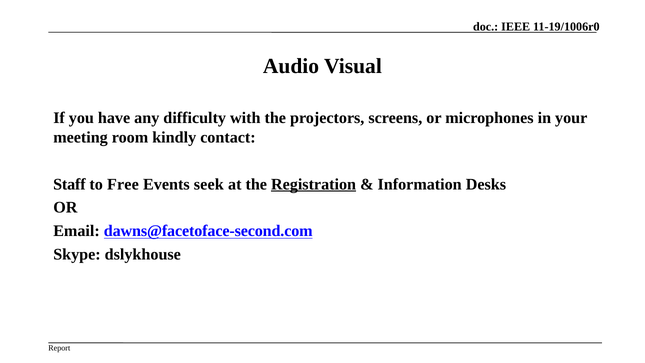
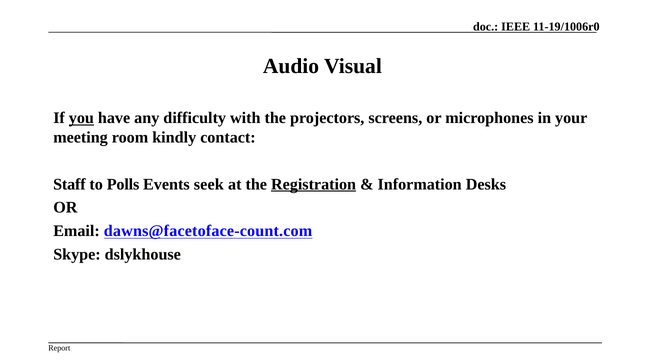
you underline: none -> present (81, 118)
Free: Free -> Polls (123, 184)
dawns@facetoface-second.com: dawns@facetoface-second.com -> dawns@facetoface-count.com (208, 231)
